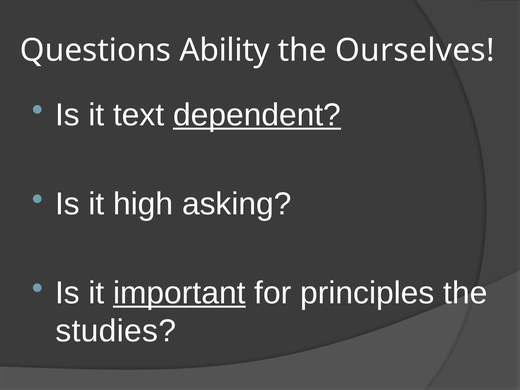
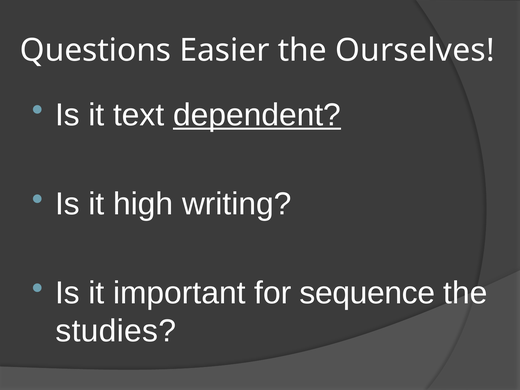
Ability: Ability -> Easier (224, 50)
asking: asking -> writing (237, 204)
important underline: present -> none (179, 293)
principles: principles -> sequence (367, 293)
